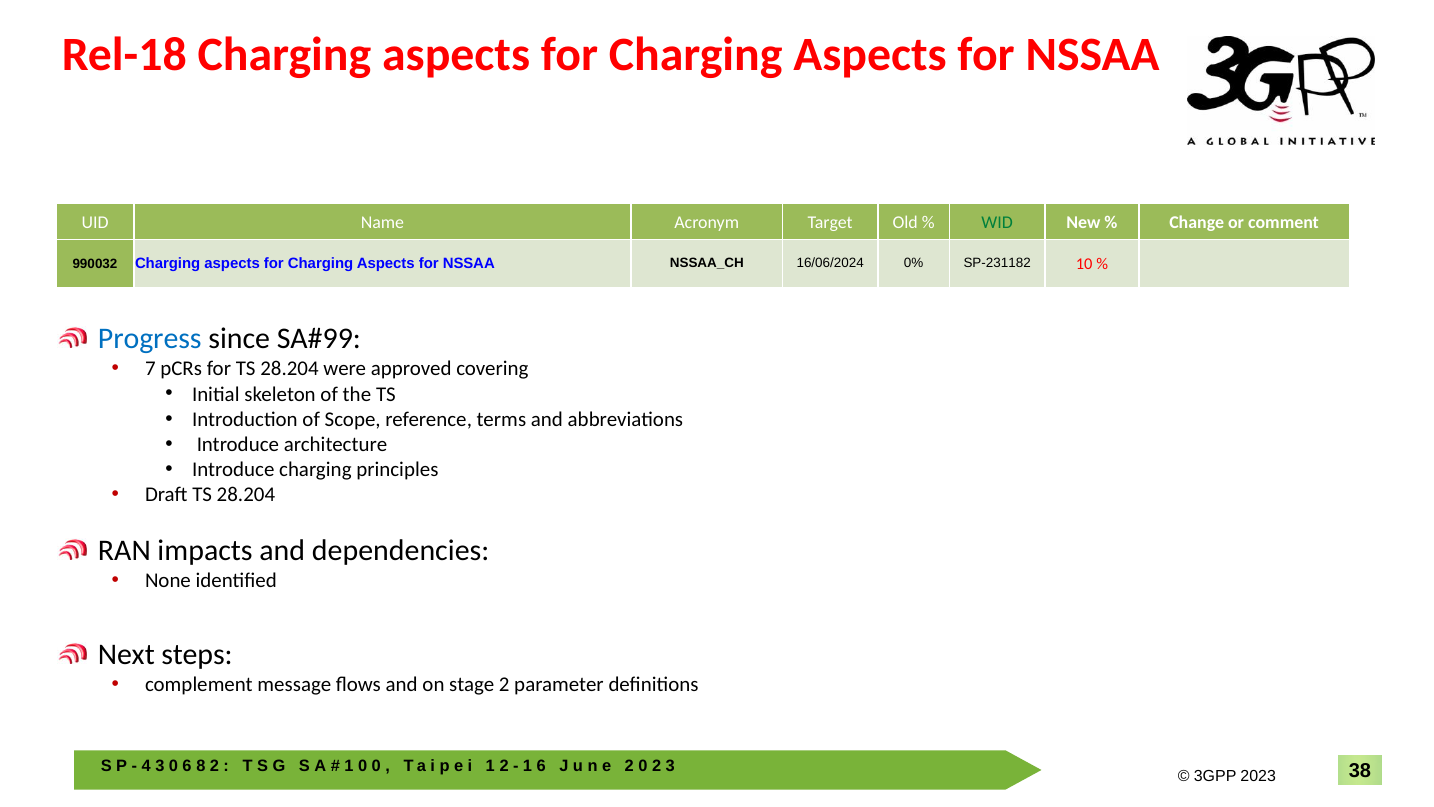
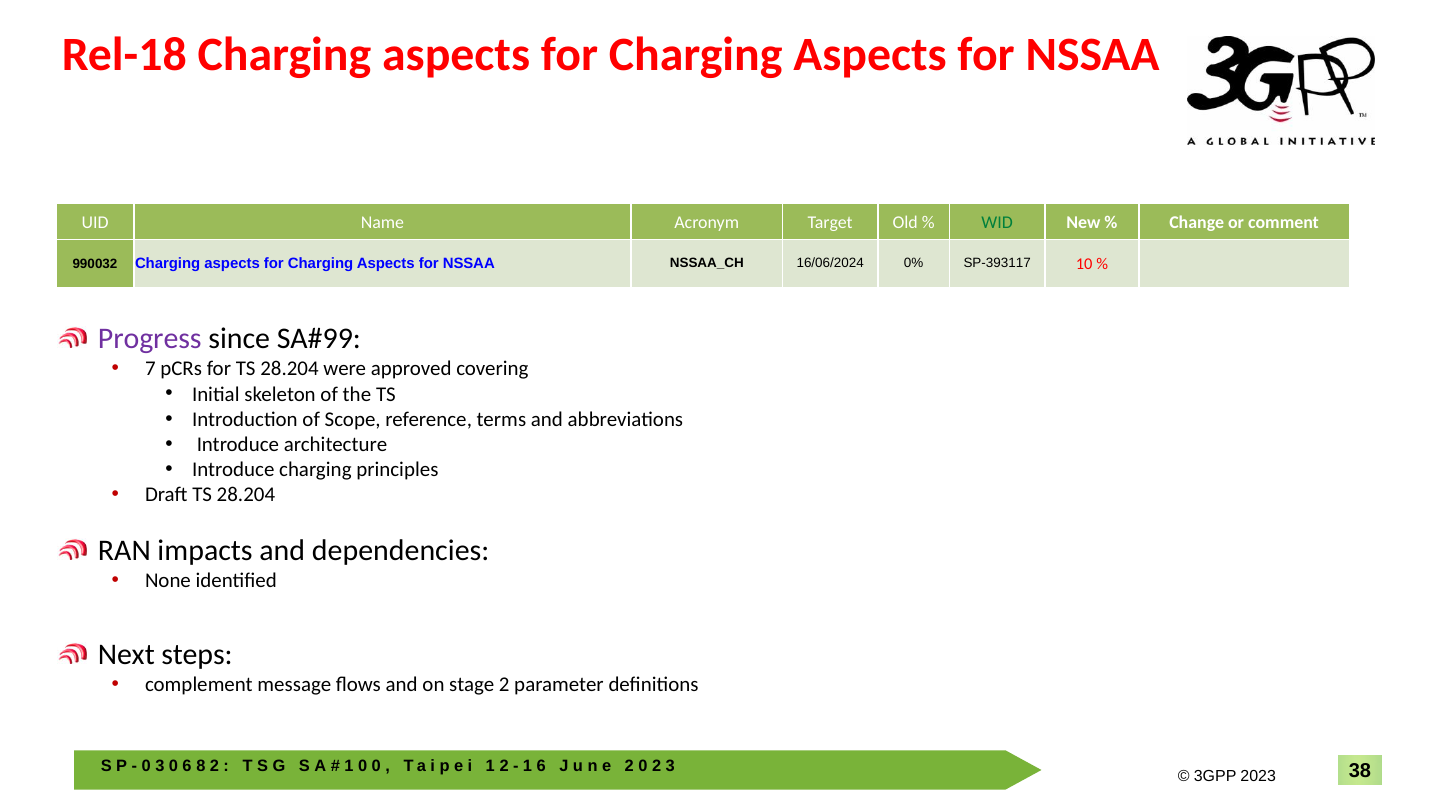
SP-231182: SP-231182 -> SP-393117 (997, 263)
Progress colour: blue -> purple (150, 339)
4: 4 -> 0 (146, 766)
